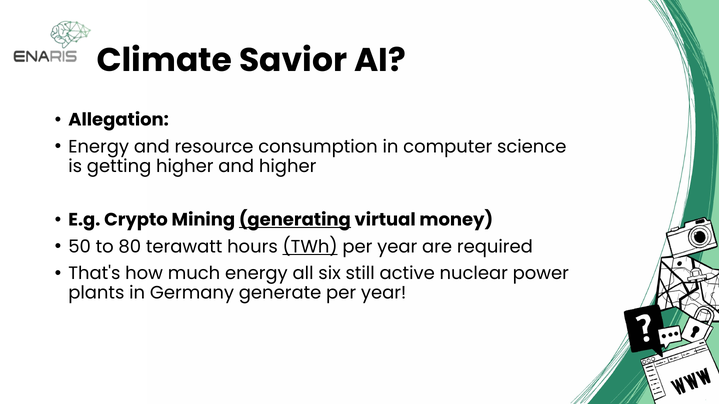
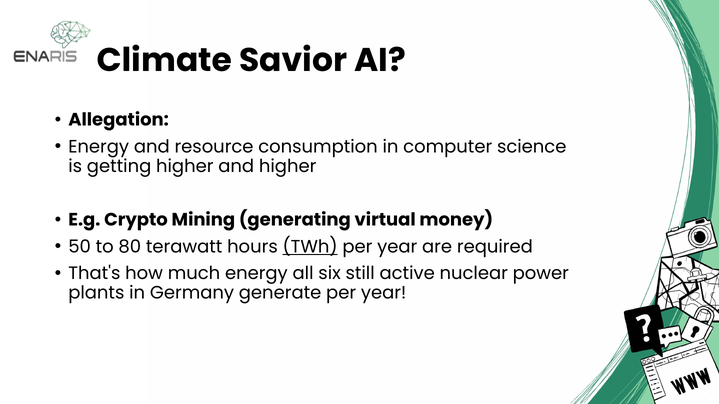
generating underline: present -> none (295, 220)
